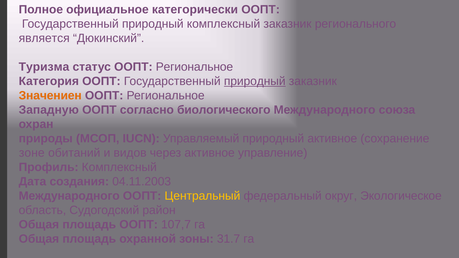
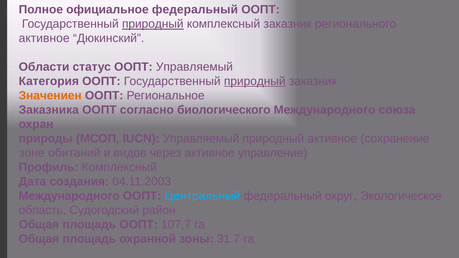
официальное категорически: категорически -> федеральный (195, 10)
природный underline: none -> present (153, 24)
является: является -> активное (44, 38)
Туризма: Туризма -> Области (44, 67)
статус ООПТ Региональное: Региональное -> Управляемый (194, 67)
Западную: Западную -> Заказника (49, 110)
Центральный colour: yellow -> light blue (202, 196)
